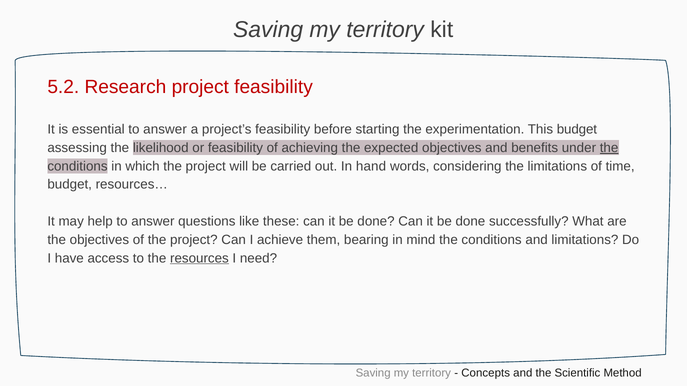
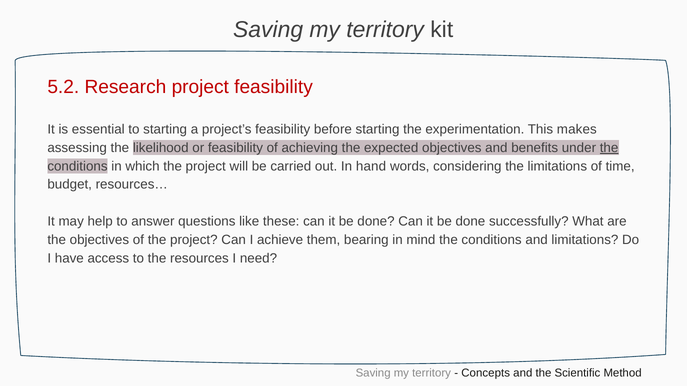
essential to answer: answer -> starting (165, 129)
This budget: budget -> makes (577, 129)
resources underline: present -> none (199, 258)
